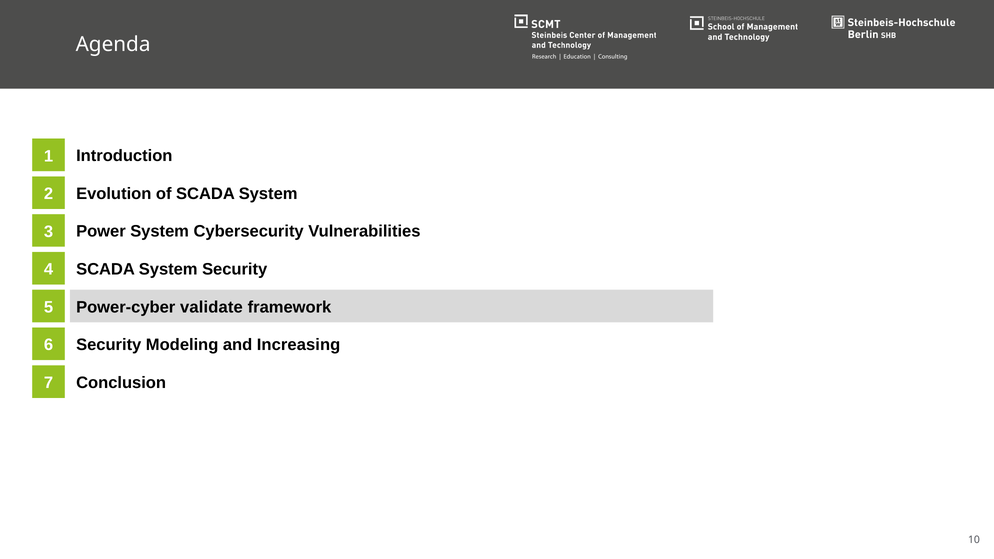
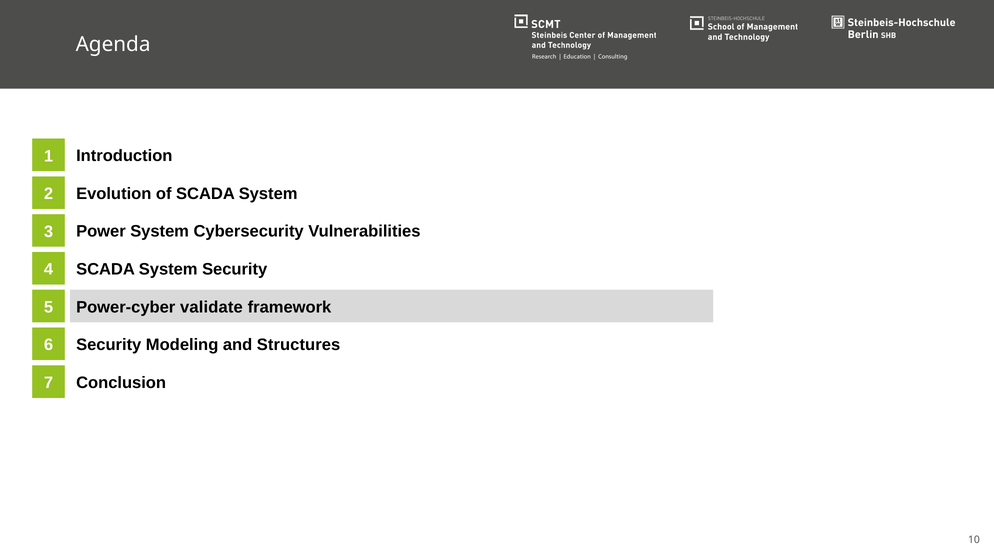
Increasing: Increasing -> Structures (299, 345)
